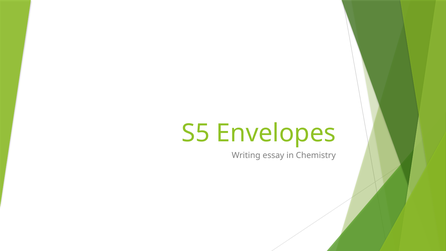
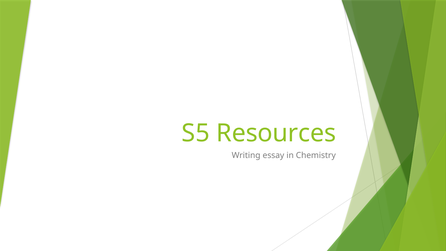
Envelopes: Envelopes -> Resources (276, 133)
